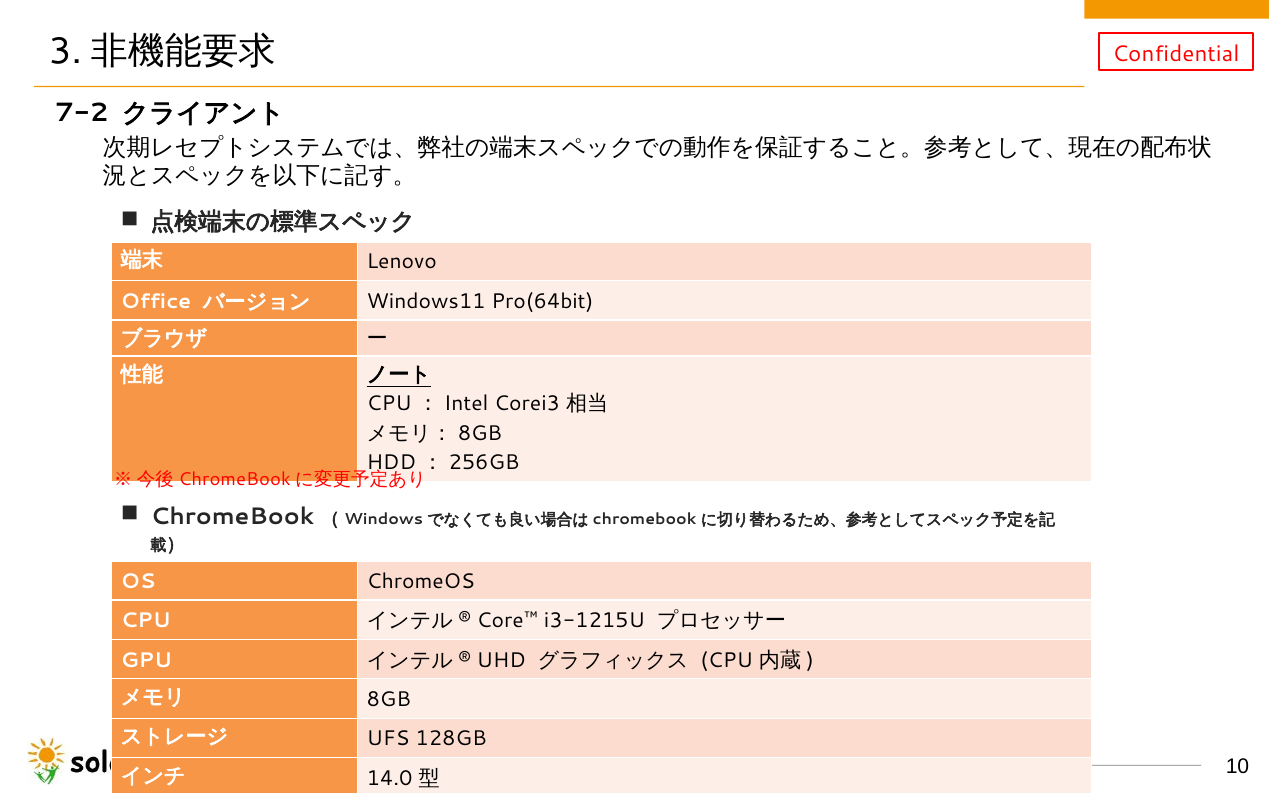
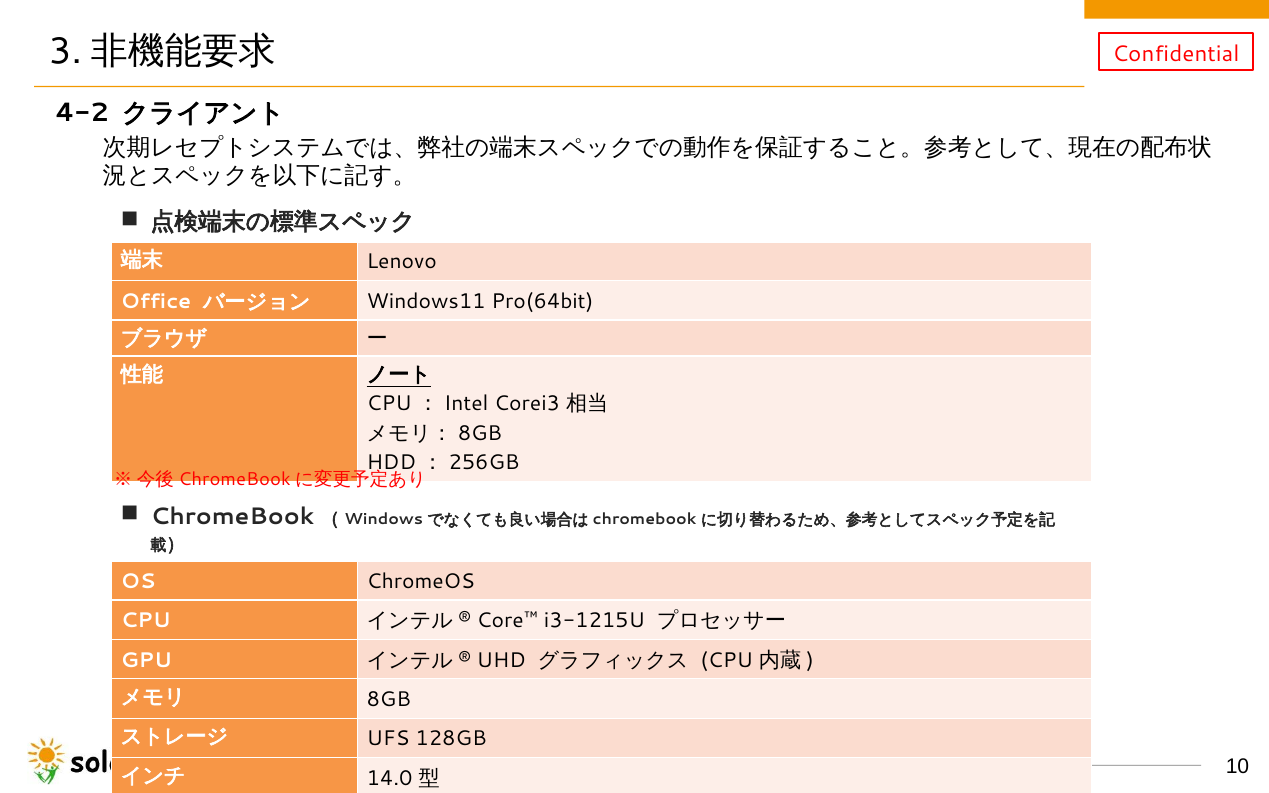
7-2: 7-2 -> 4-2 (82, 113)
